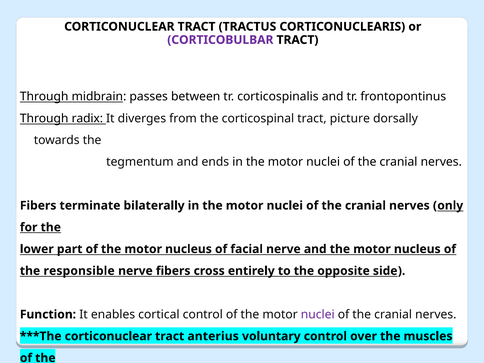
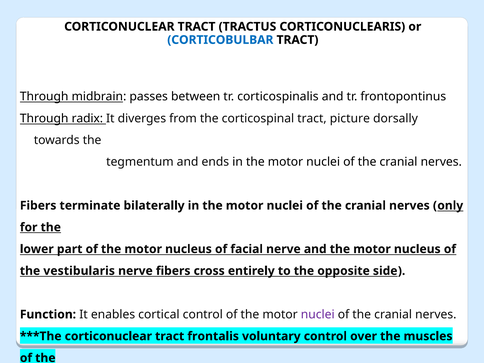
CORTICOBULBAR colour: purple -> blue (220, 40)
responsible: responsible -> vestibularis (79, 271)
anterius: anterius -> frontalis (213, 336)
